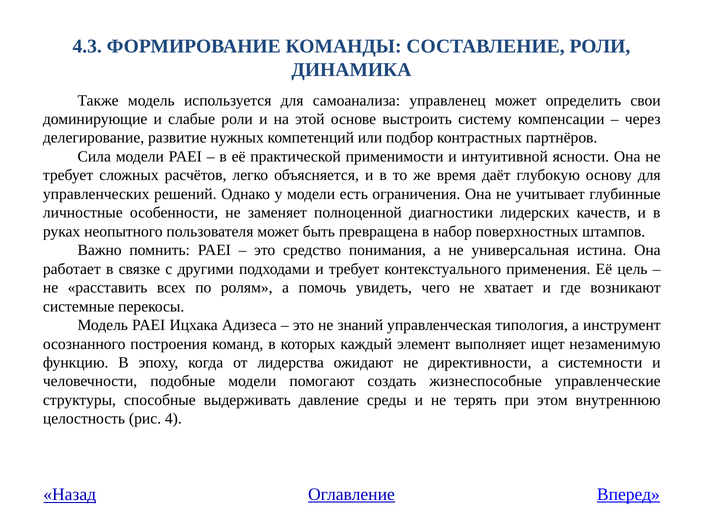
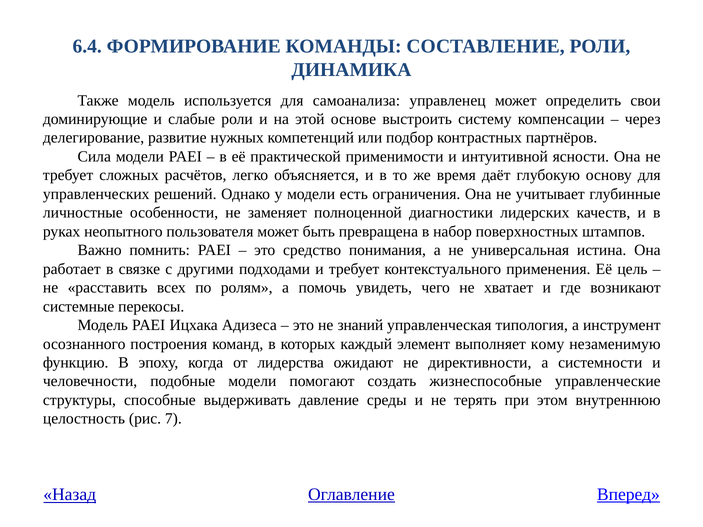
4.3: 4.3 -> 6.4 (87, 46)
ищет: ищет -> кому (548, 344)
4: 4 -> 7 (173, 419)
